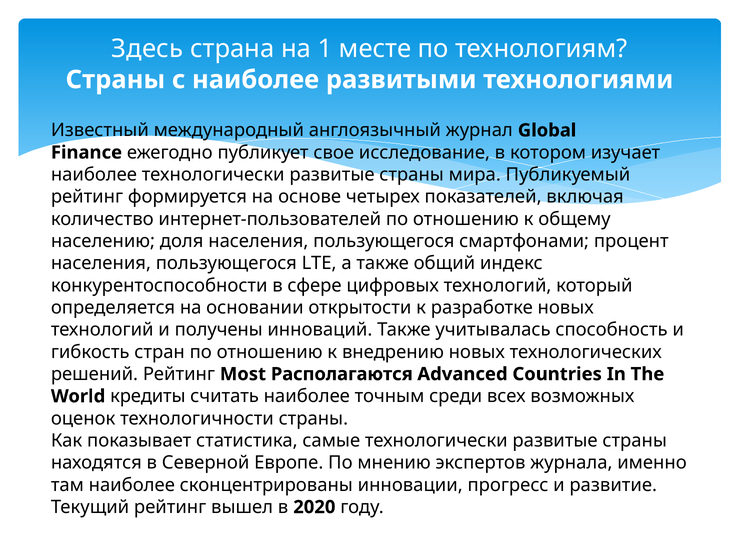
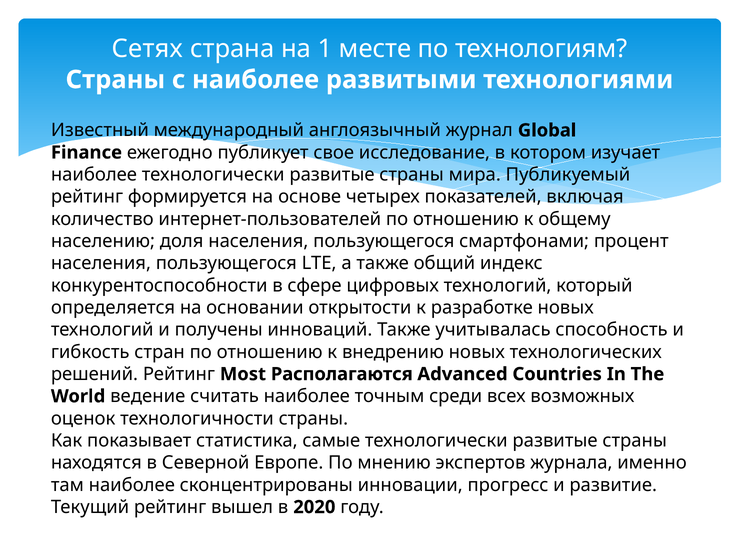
Здесь: Здесь -> Сетях (147, 49)
кредиты: кредиты -> ведение (148, 396)
